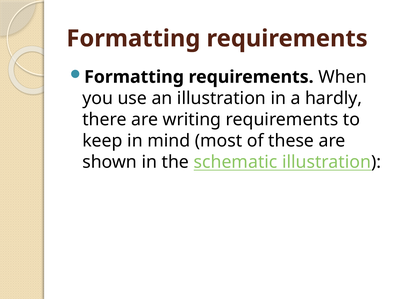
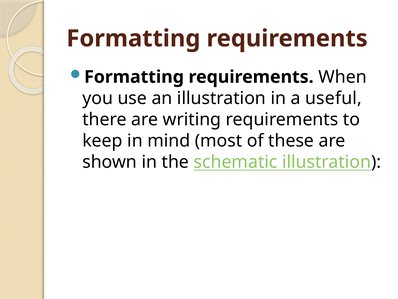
hardly: hardly -> useful (333, 98)
